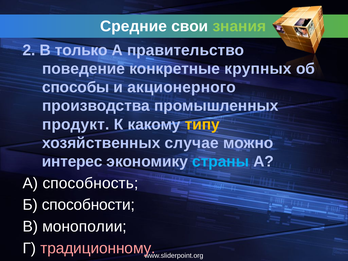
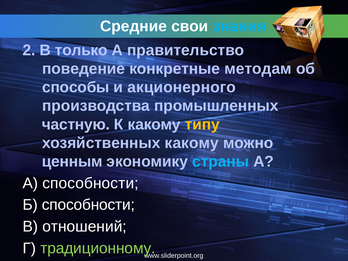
знания colour: light green -> light blue (239, 26)
крупных: крупных -> методам (258, 69)
продукт: продукт -> частную (76, 124)
хозяйственных случае: случае -> какому (192, 143)
интерес: интерес -> ценным (72, 162)
А способность: способность -> способности (90, 183)
монополии: монополии -> отношений (85, 227)
традиционному colour: pink -> light green (98, 248)
